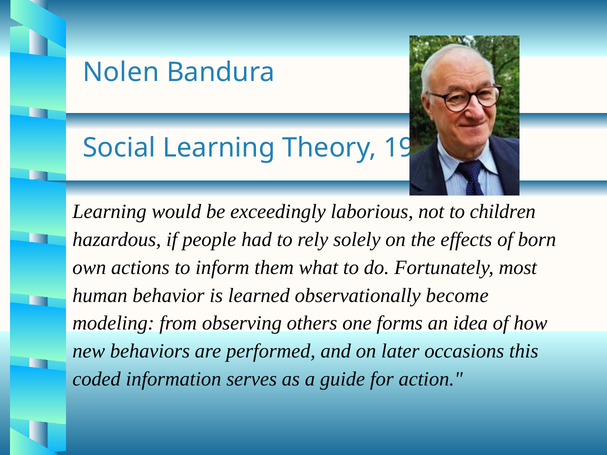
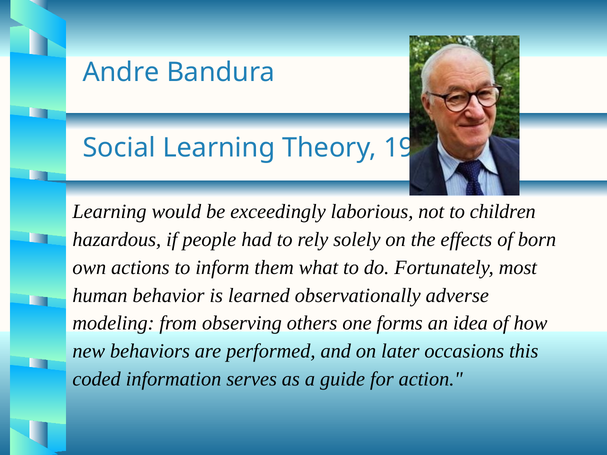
Nolen: Nolen -> Andre (121, 72)
become: become -> adverse (457, 296)
